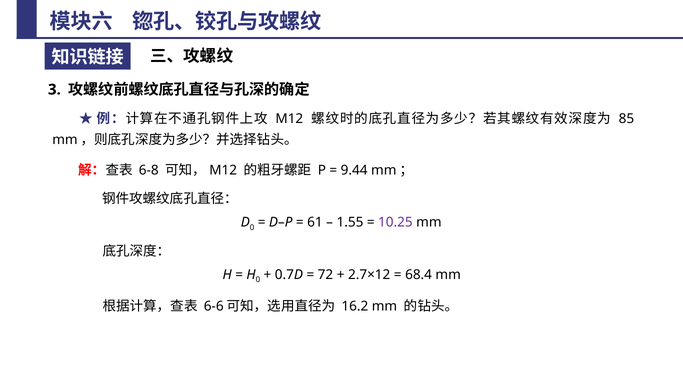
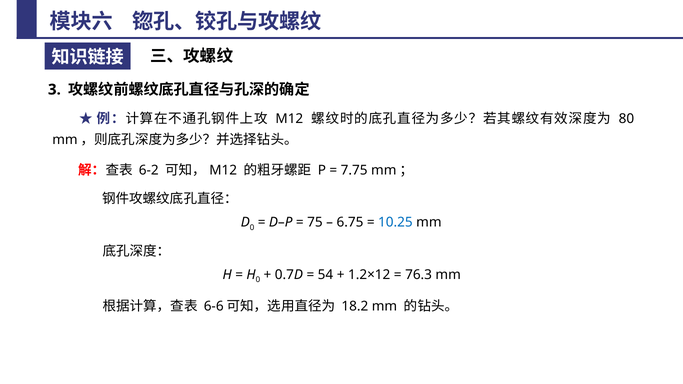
85: 85 -> 80 (626, 119)
6-8: 6-8 -> 6-2 (149, 170)
9.44: 9.44 -> 7.75 (354, 170)
61: 61 -> 75 (315, 222)
1.55: 1.55 -> 6.75 (350, 222)
10.25 colour: purple -> blue (395, 222)
72: 72 -> 54 (325, 275)
2.7×12: 2.7×12 -> 1.2×12 (369, 275)
68.4: 68.4 -> 76.3 (419, 275)
16.2: 16.2 -> 18.2 (355, 306)
